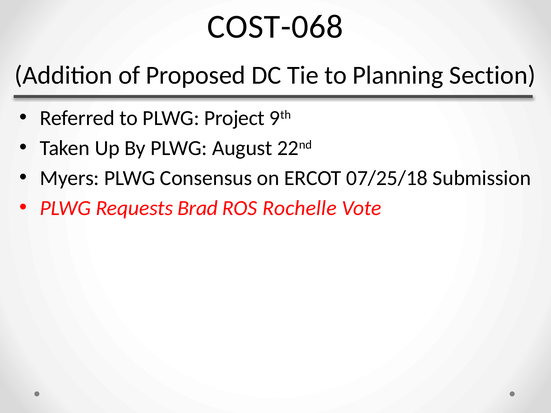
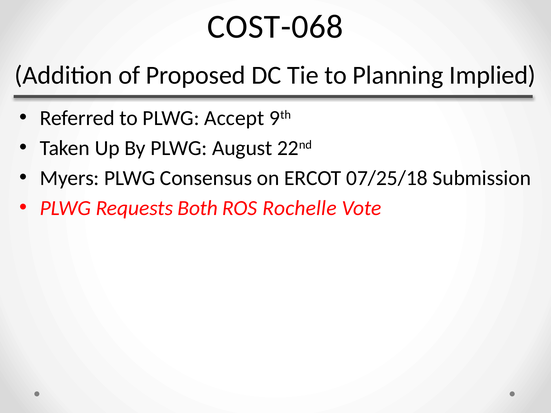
Section: Section -> Implied (493, 75)
Project: Project -> Accept (234, 118)
Brad: Brad -> Both (198, 208)
